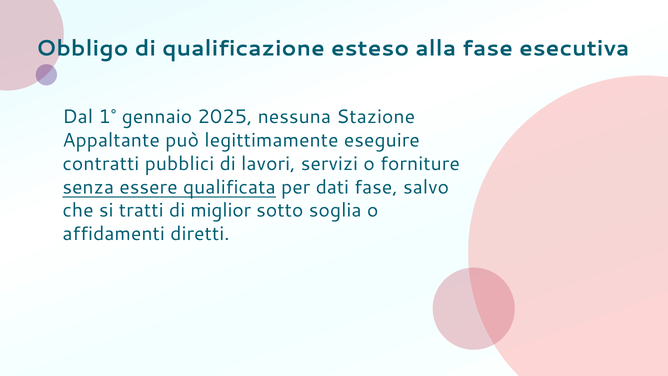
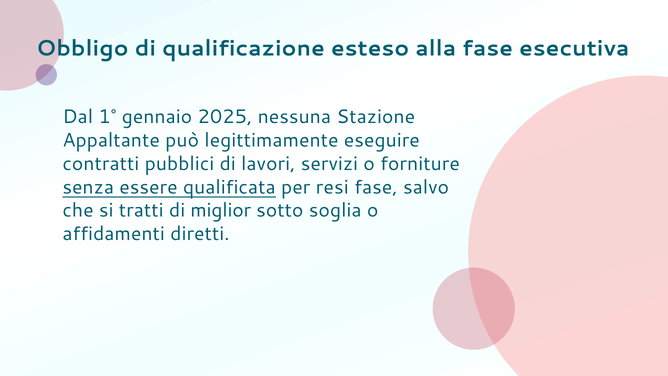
dati: dati -> resi (332, 187)
